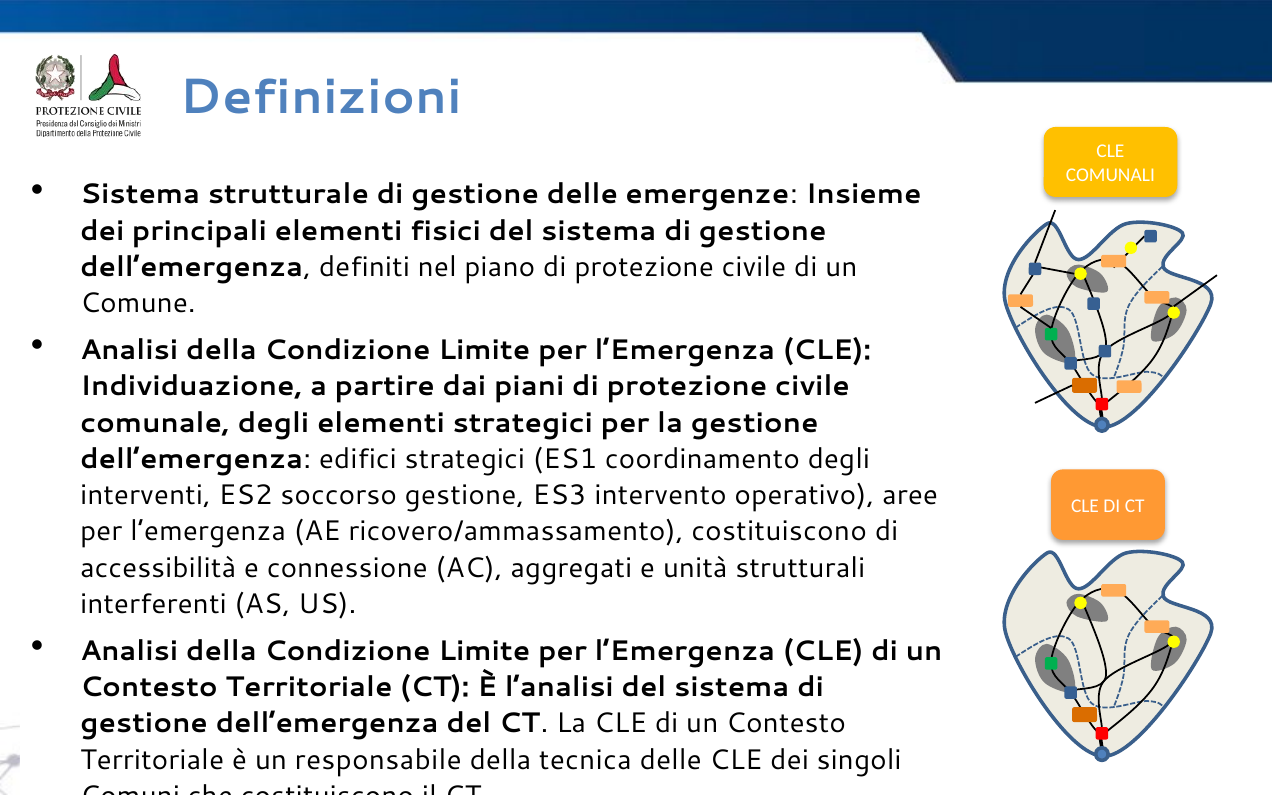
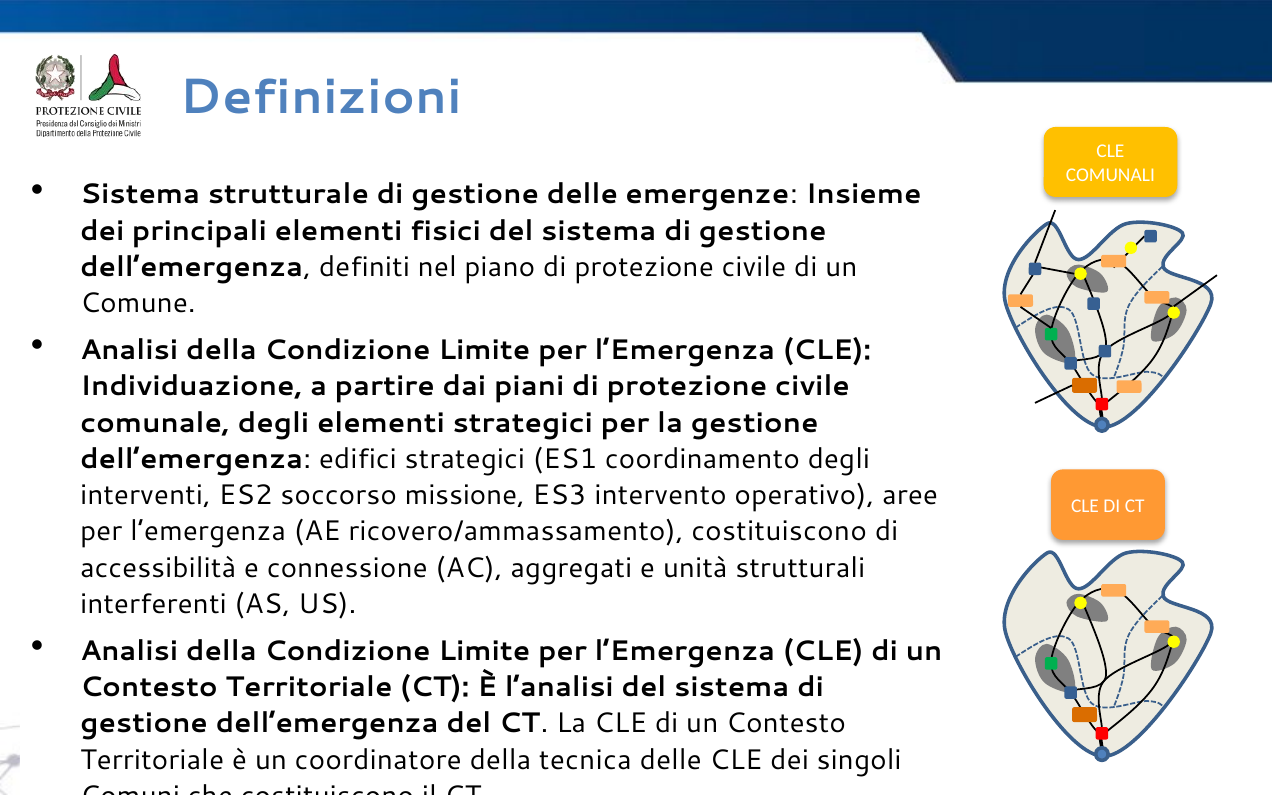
soccorso gestione: gestione -> missione (465, 495)
responsabile: responsabile -> coordinatore (378, 760)
